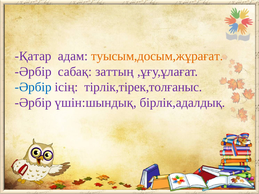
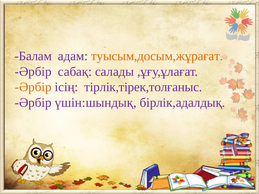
Қатар: Қатар -> Балам (33, 56)
заттың: заттың -> салады (115, 72)
Әрбір colour: blue -> orange (33, 87)
